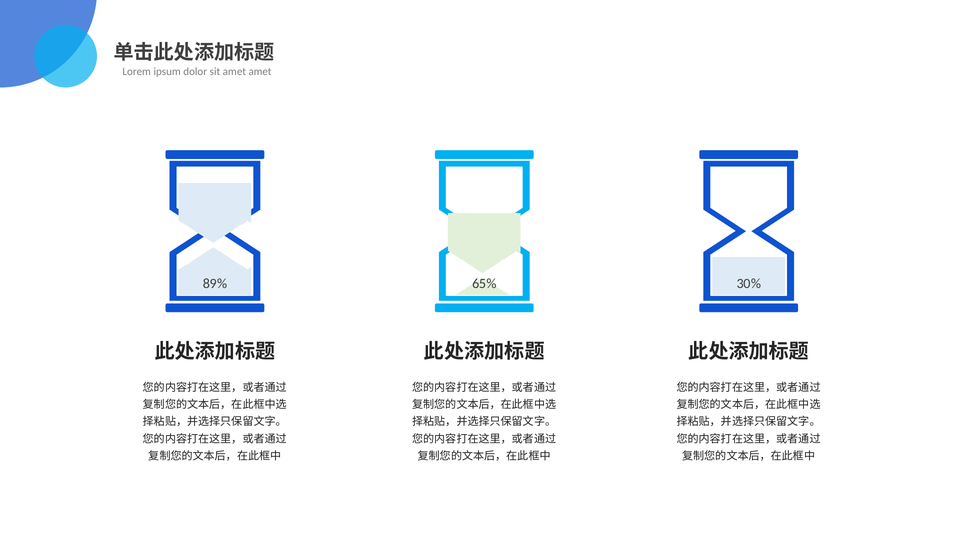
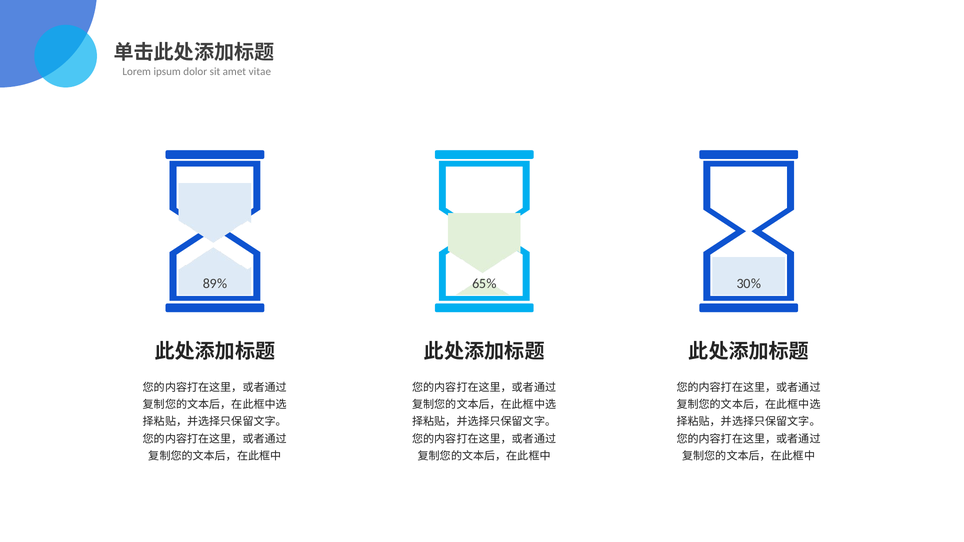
amet amet: amet -> vitae (260, 71)
